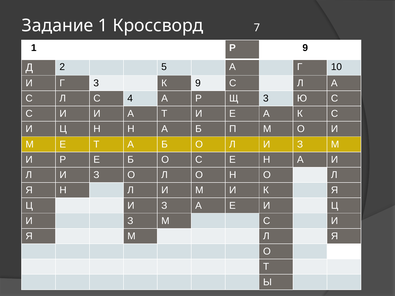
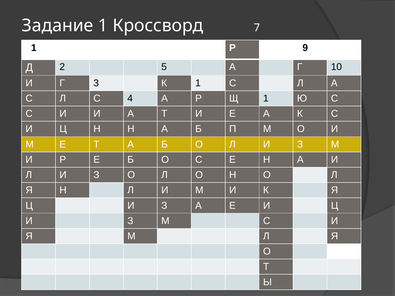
К 9: 9 -> 1 (198, 83)
Щ 3: 3 -> 1 (266, 98)
